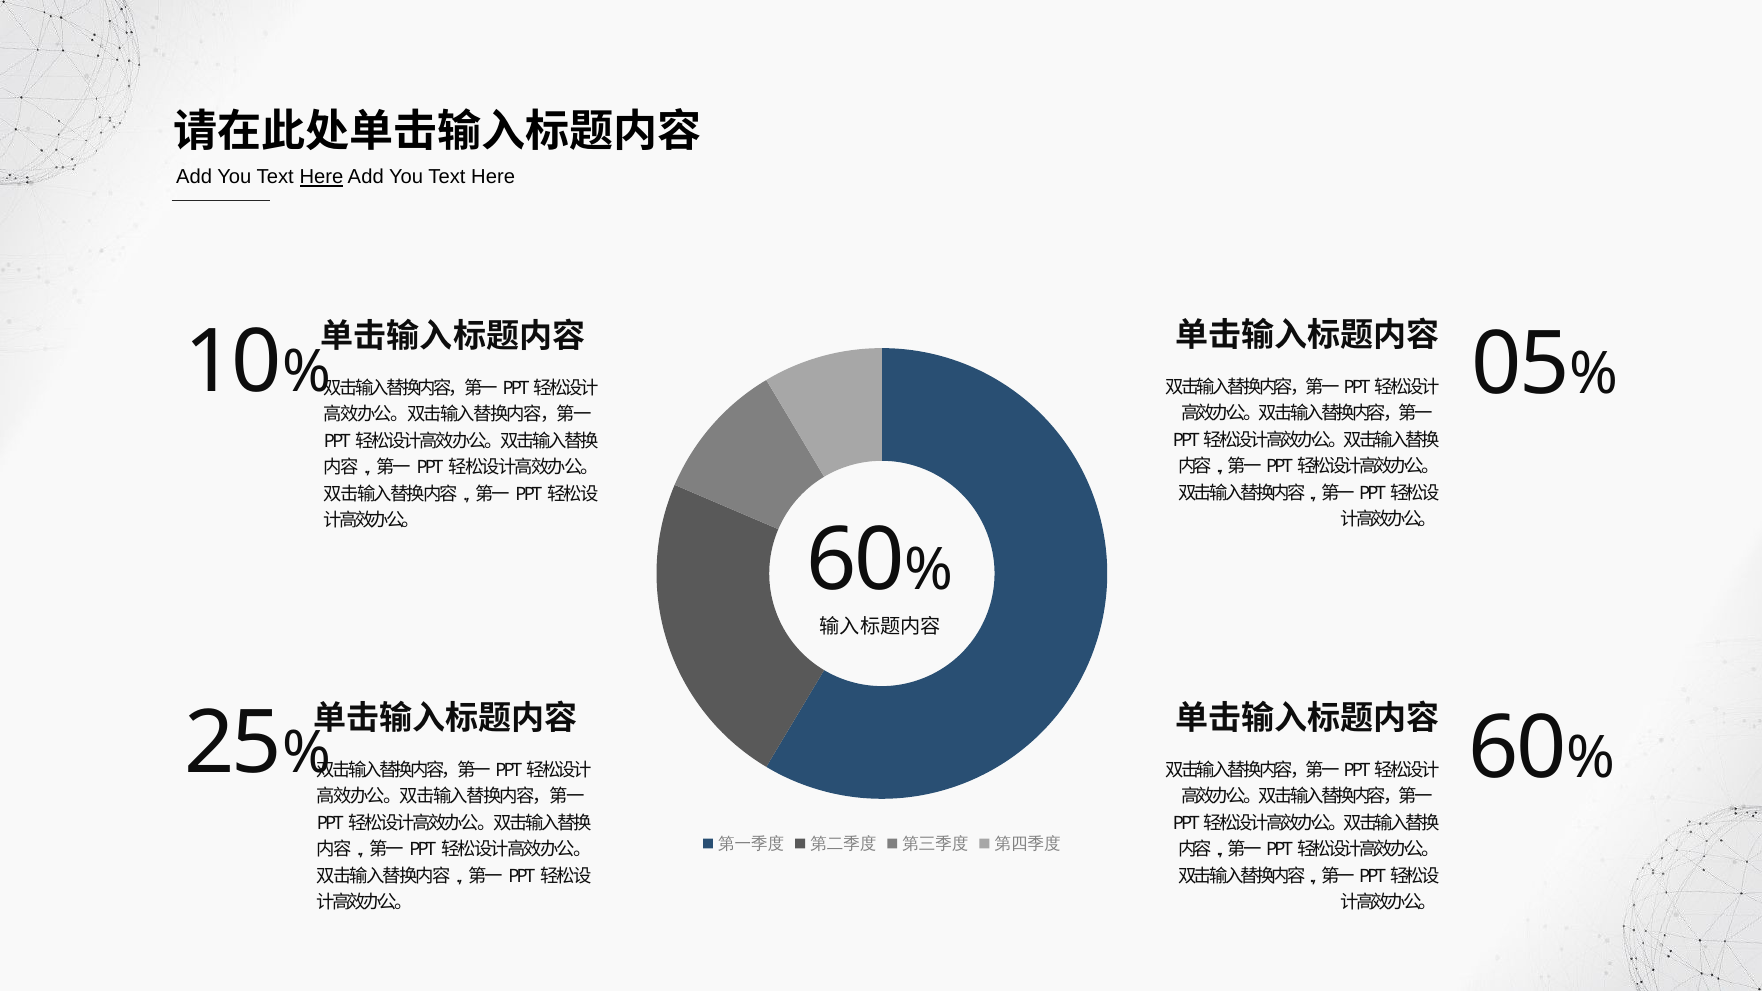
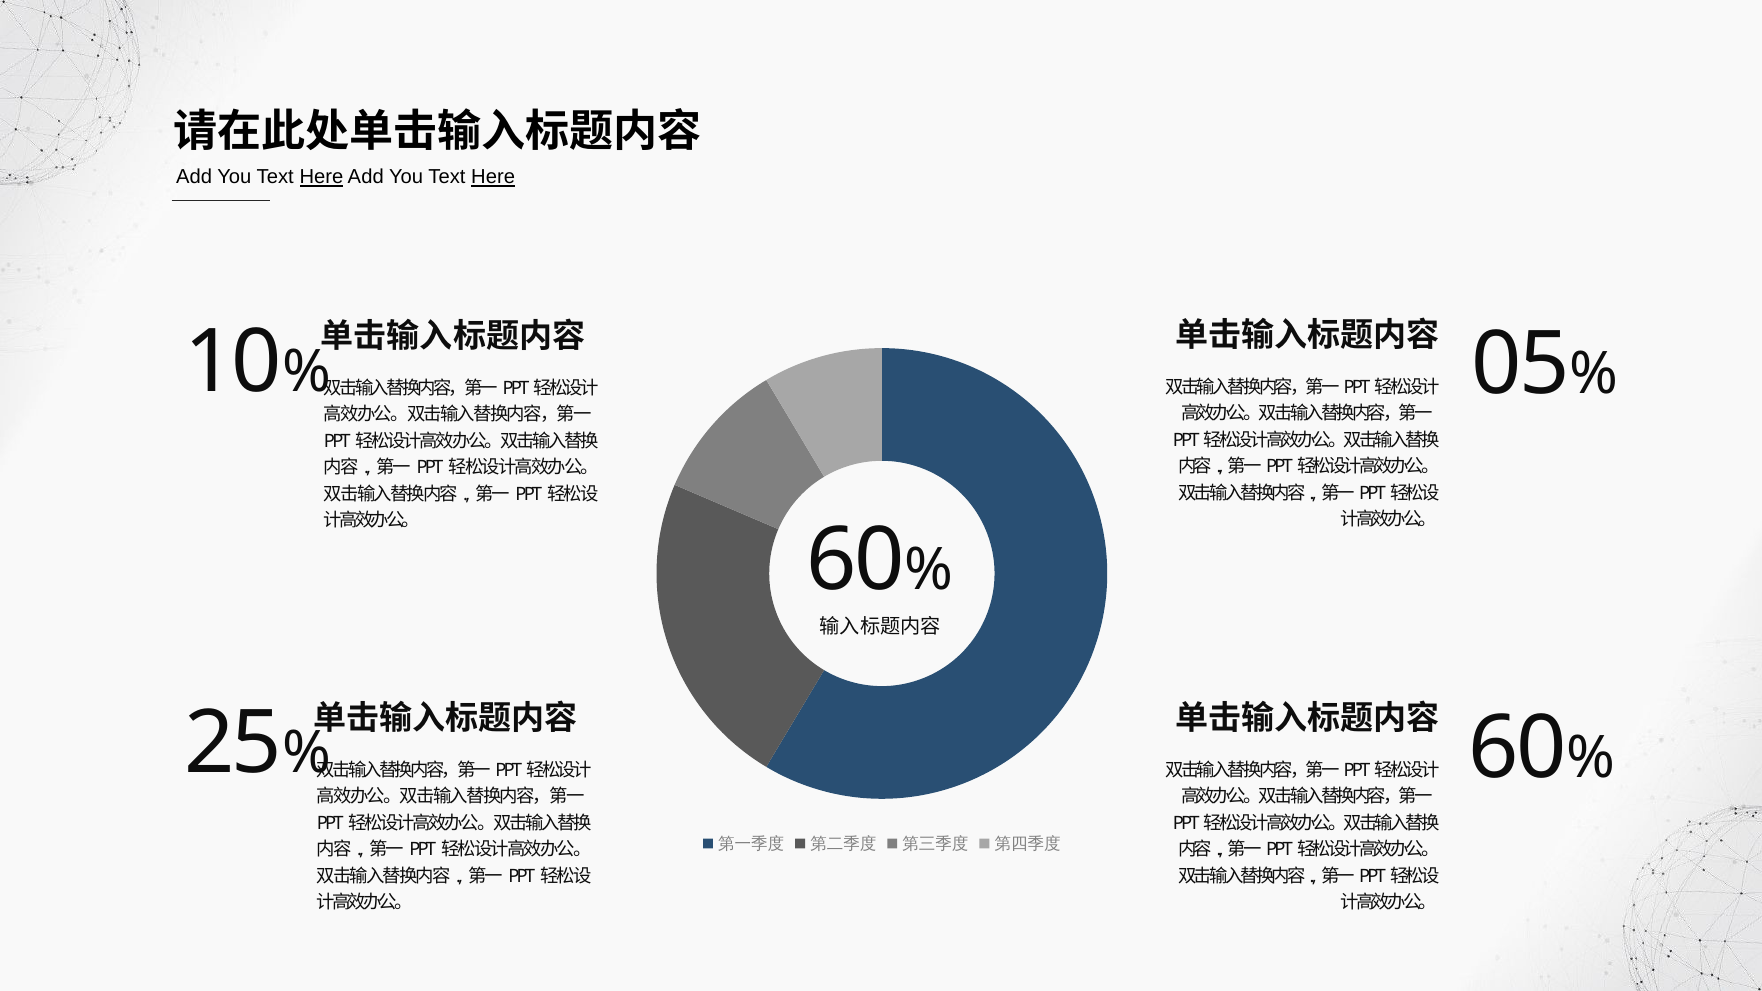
Here underline: none -> present (493, 177)
